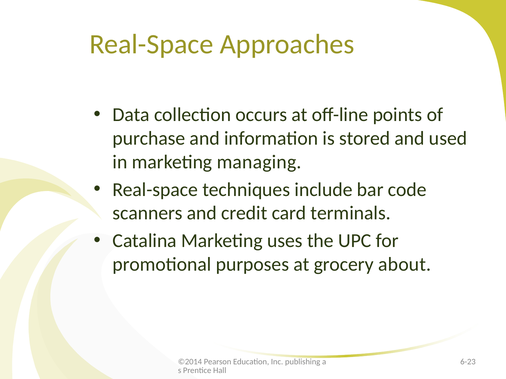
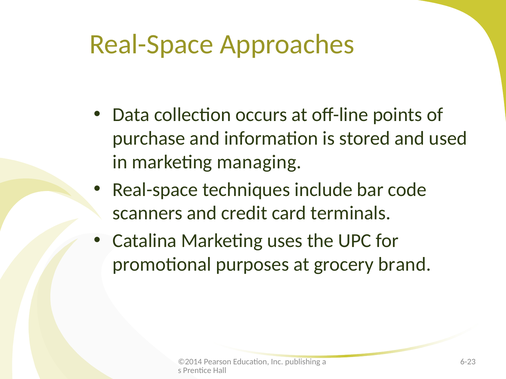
about: about -> brand (405, 265)
